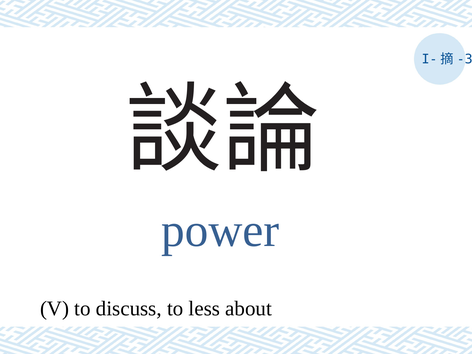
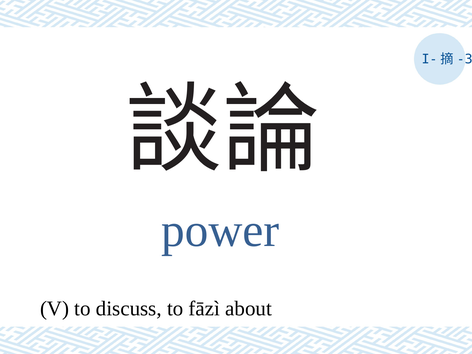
less: less -> fāzì (204, 309)
